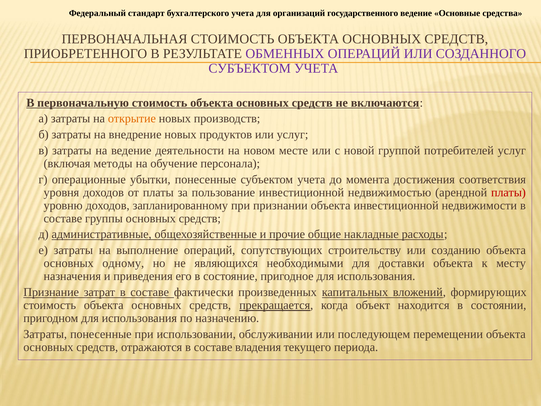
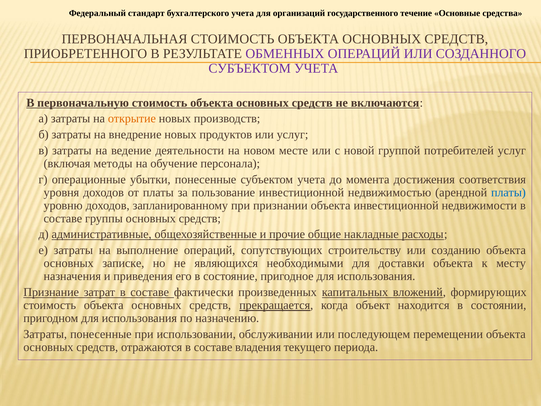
государственного ведение: ведение -> течение (416, 13)
платы colour: red -> blue (508, 192)
одному: одному -> записке (123, 263)
